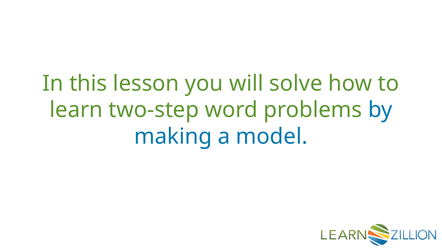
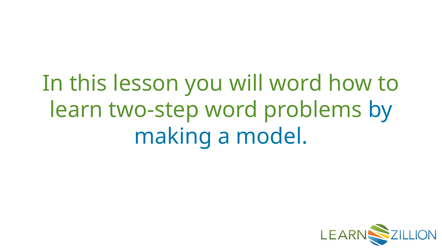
will solve: solve -> word (296, 83)
